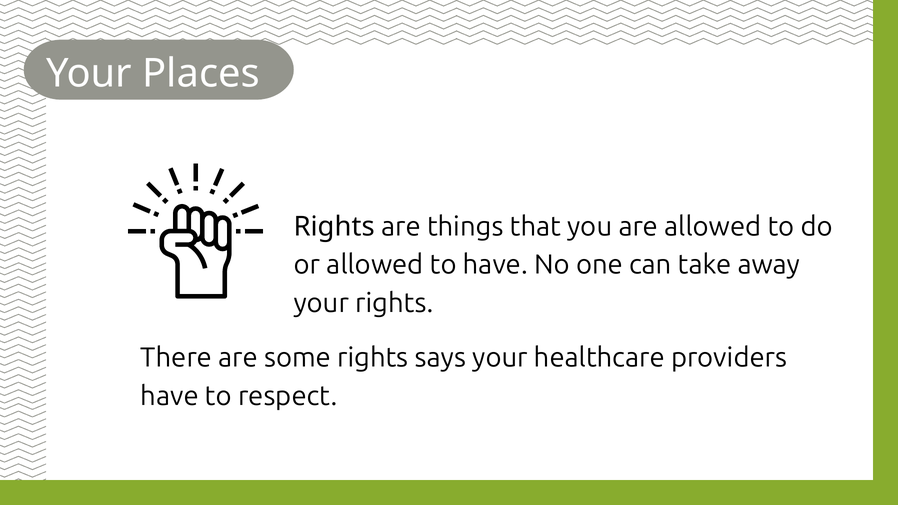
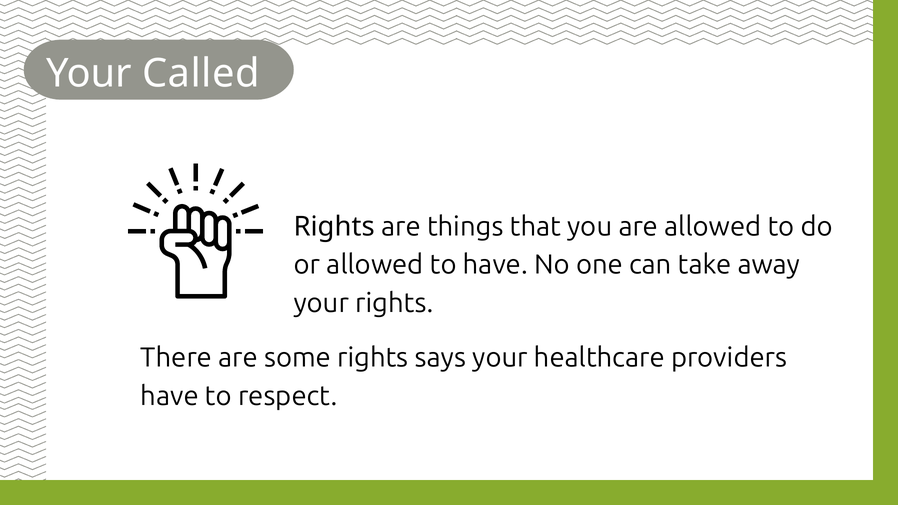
Places: Places -> Called (201, 74)
